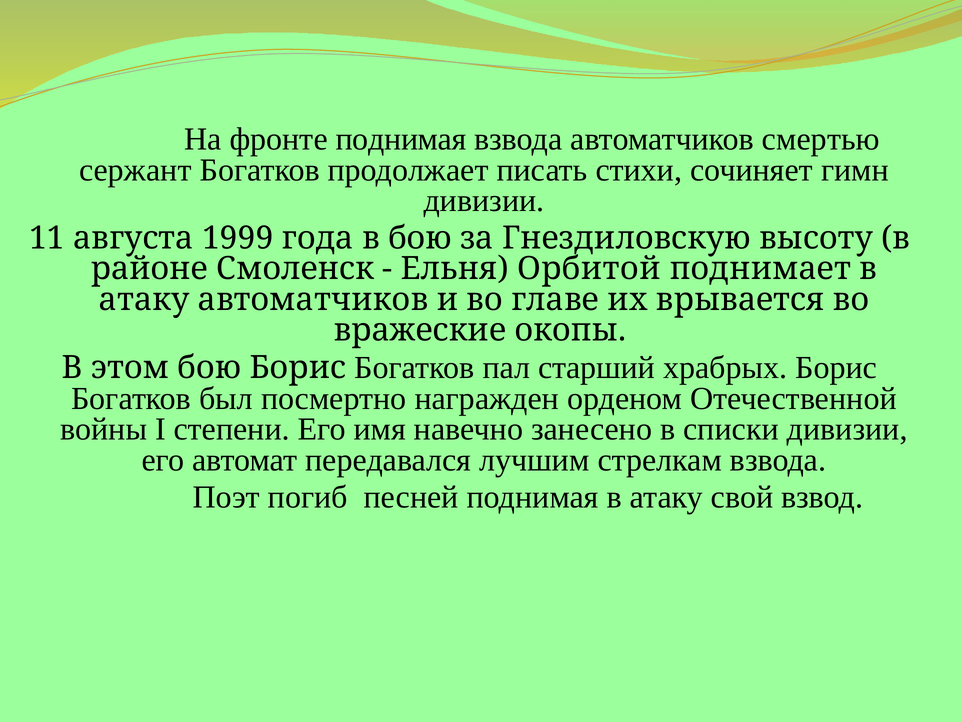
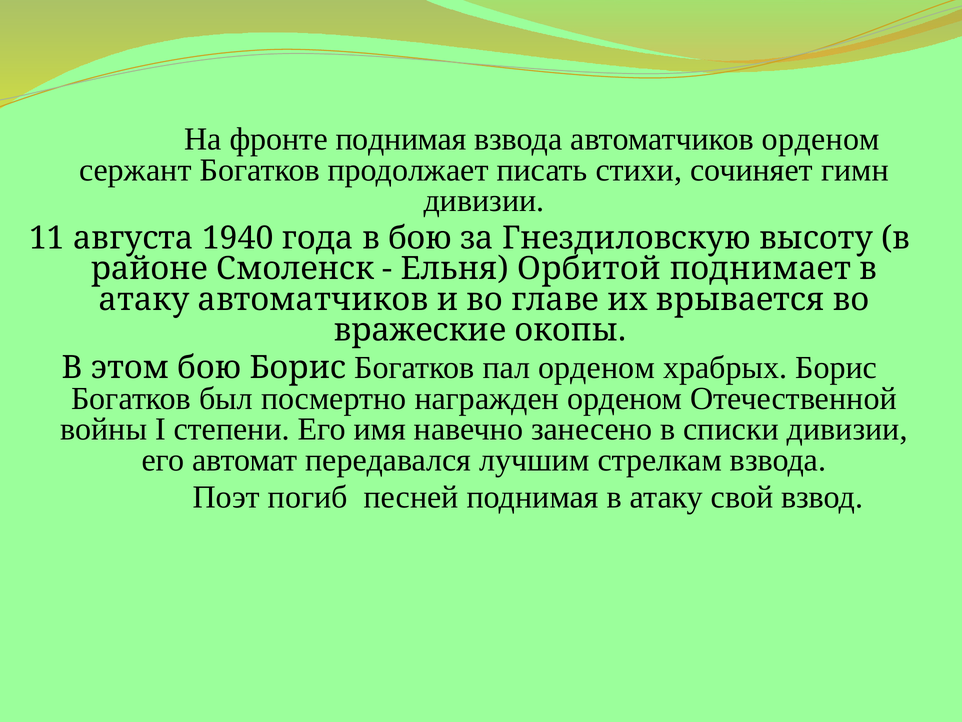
автоматчиков смертью: смертью -> орденом (821, 139)
1999: 1999 -> 1940 (238, 238)
пал старший: старший -> орденом (597, 367)
